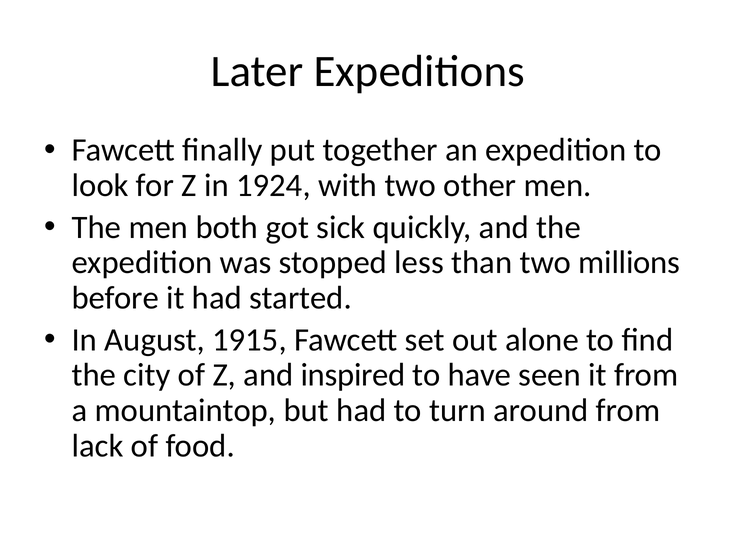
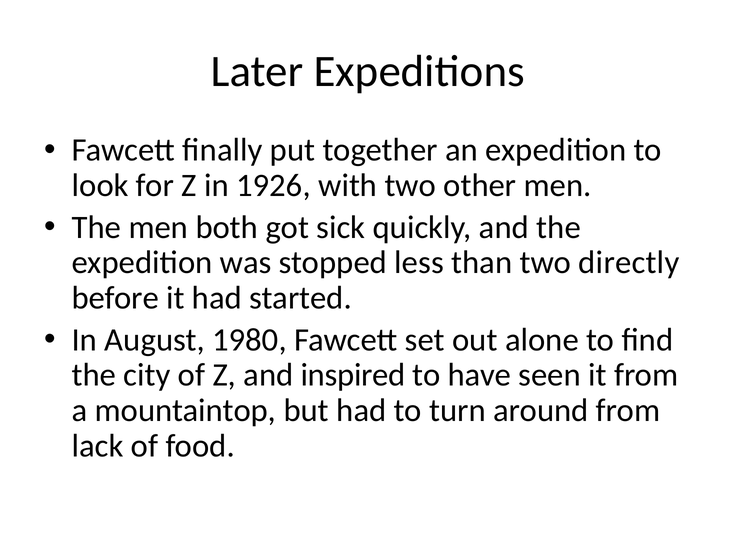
1924: 1924 -> 1926 (273, 185)
millions: millions -> directly (629, 263)
1915: 1915 -> 1980 (249, 340)
